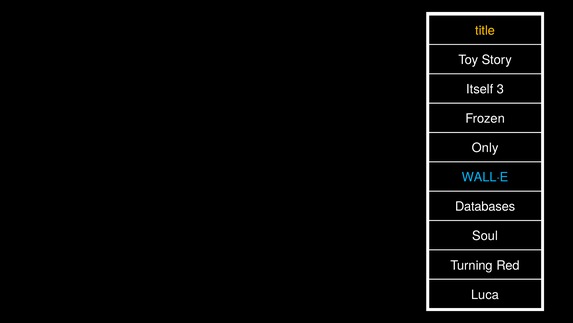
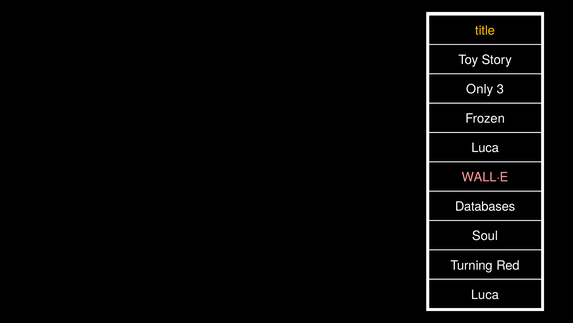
Itself: Itself -> Only (480, 89)
Only: Only -> Luca (485, 148)
WALL·E colour: light blue -> pink (485, 177)
